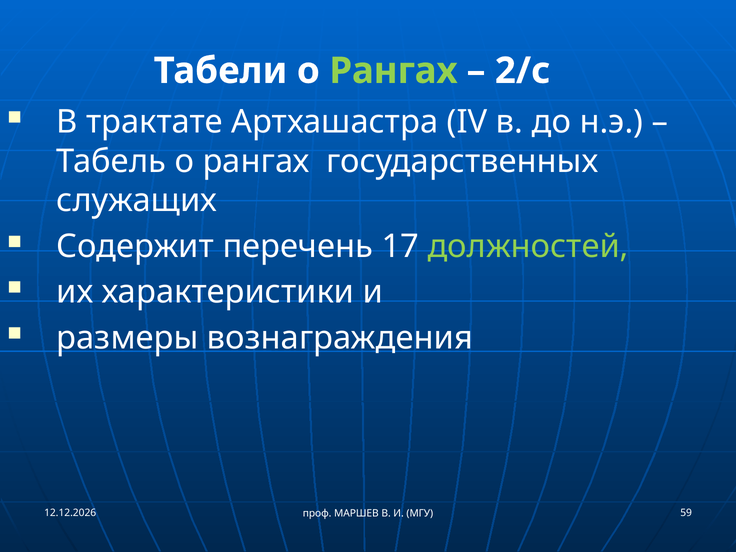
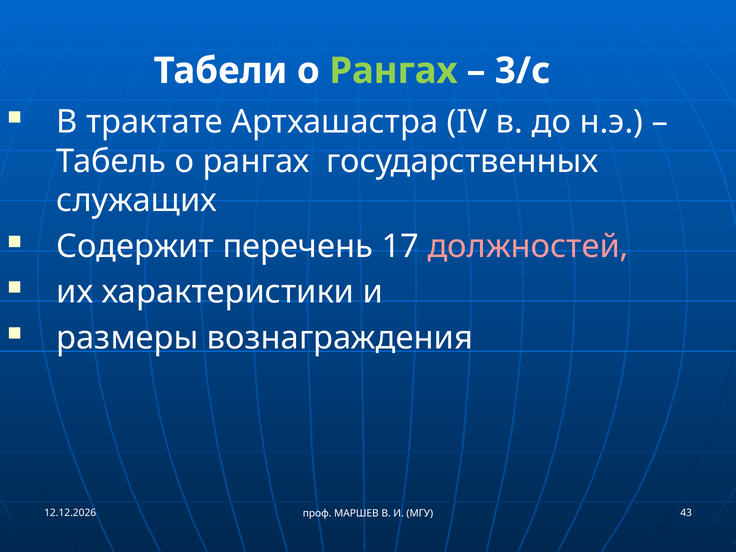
2/с: 2/с -> 3/с (523, 71)
должностей colour: light green -> pink (528, 246)
59: 59 -> 43 (686, 513)
